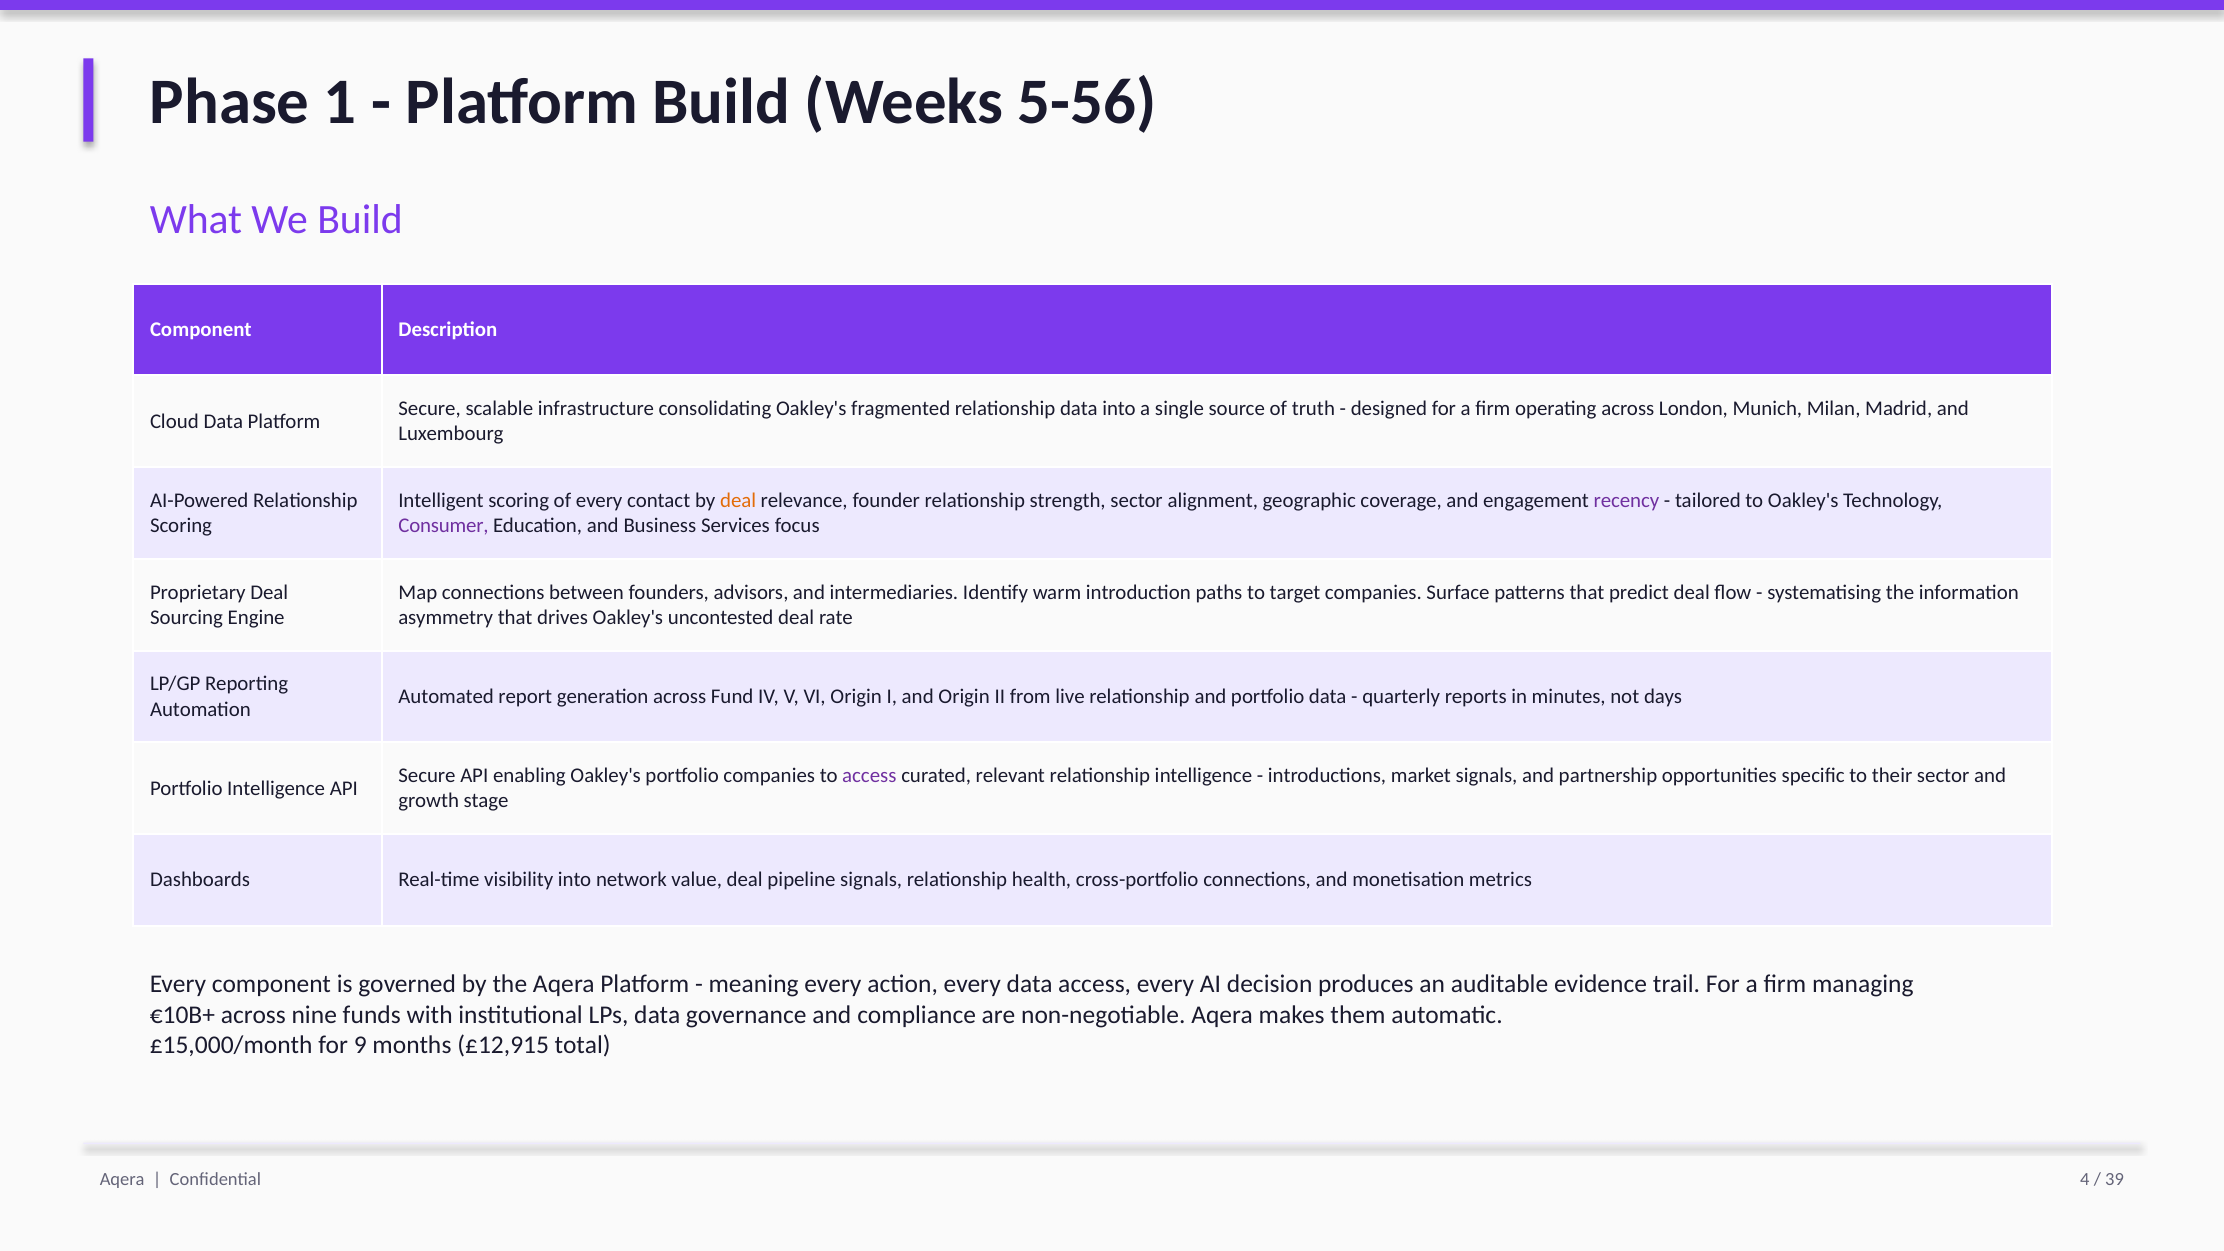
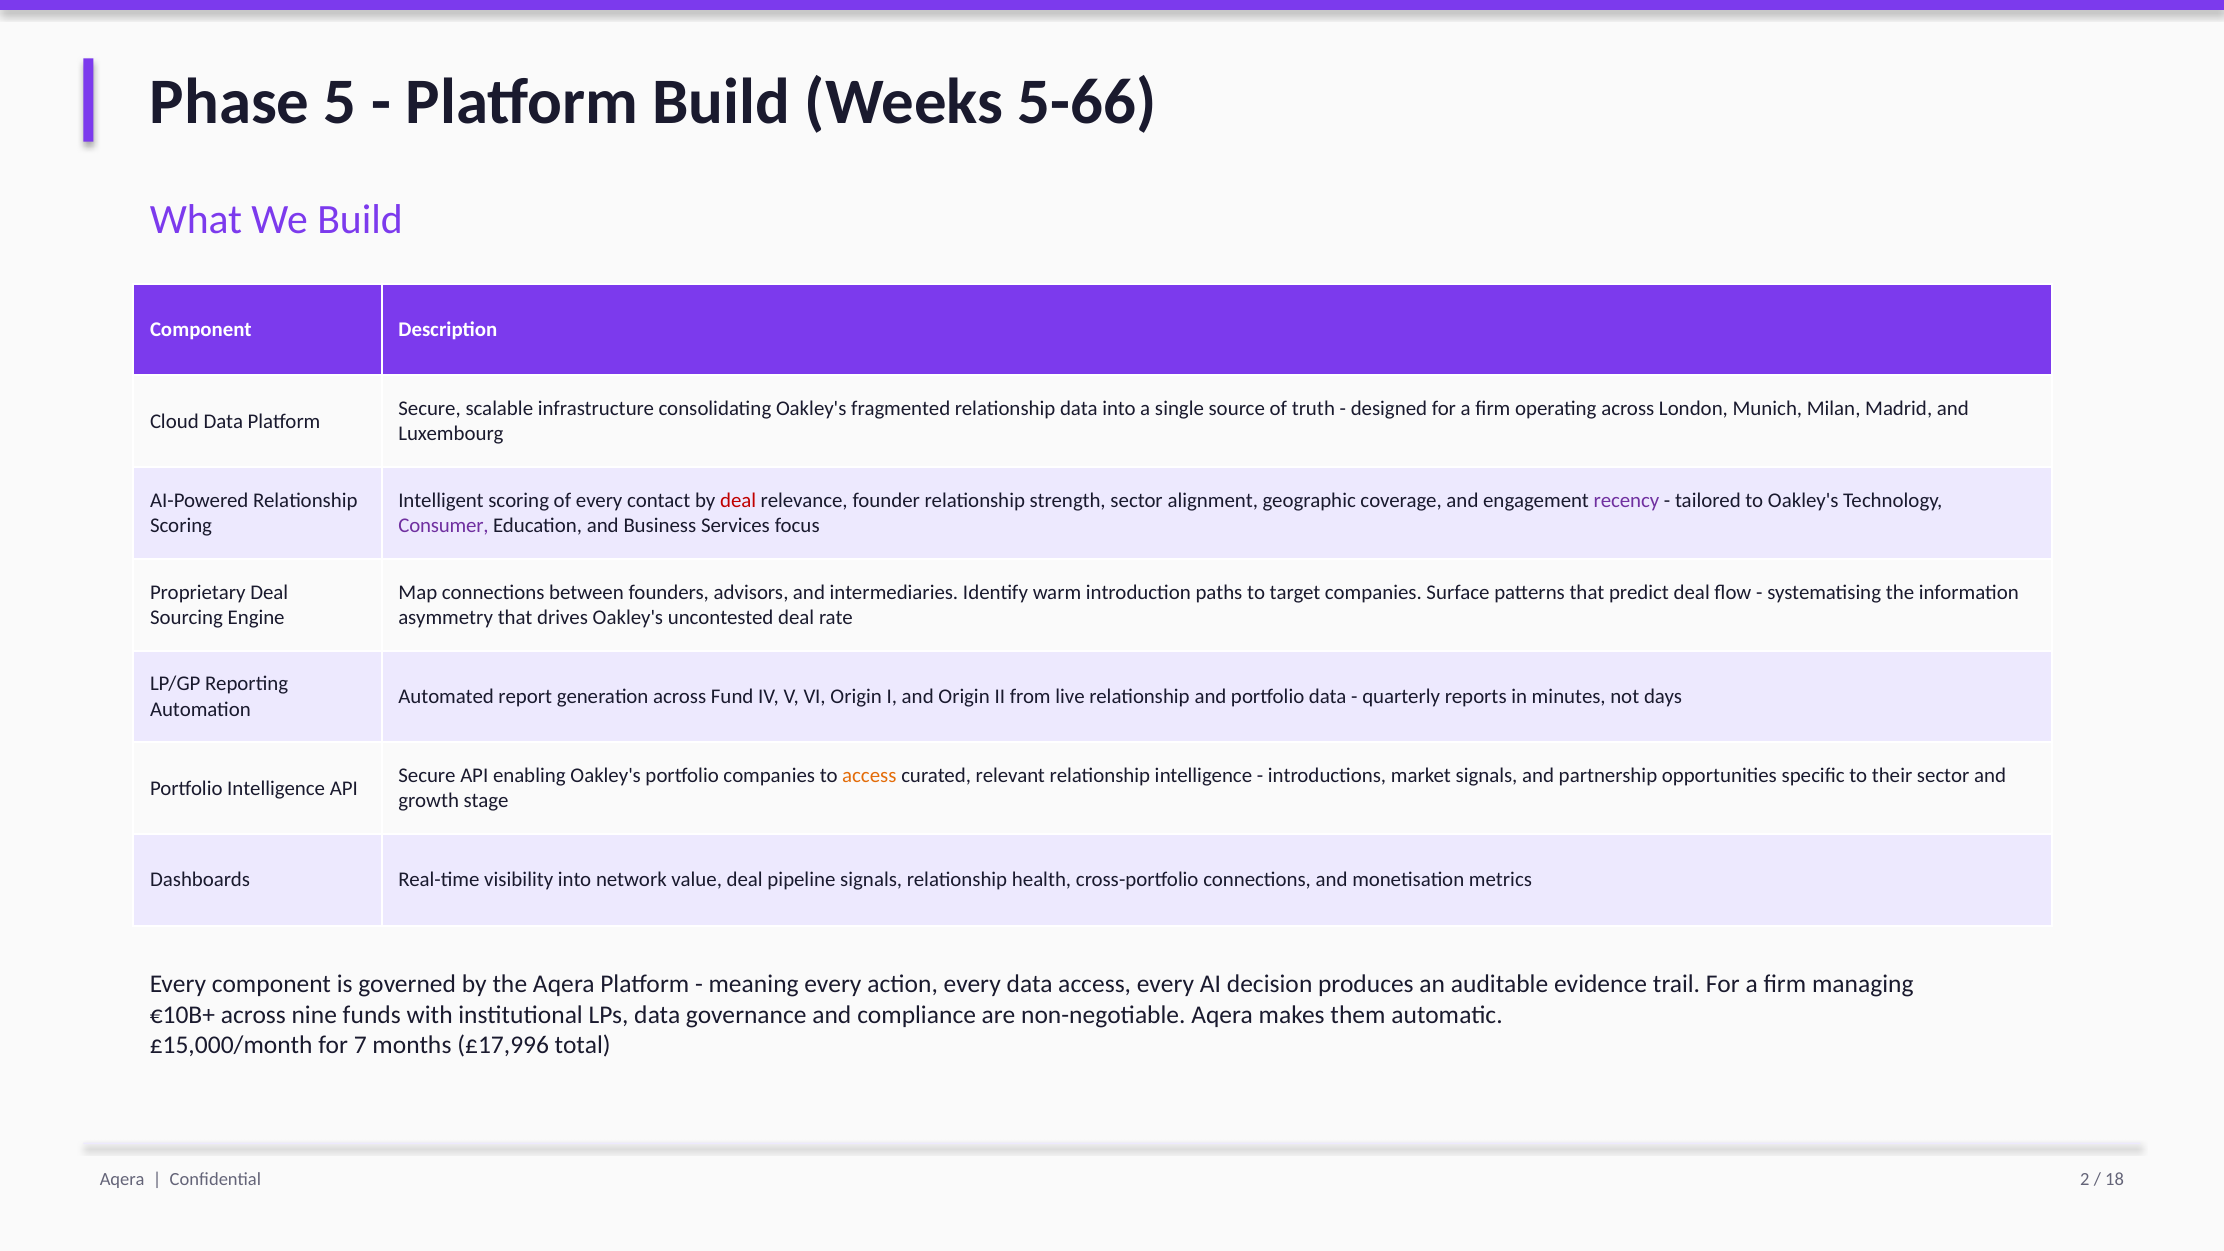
1: 1 -> 5 (340, 102)
5-56: 5-56 -> 5-66 (1087, 102)
deal colour: orange -> red (738, 500)
access colour: purple -> orange (869, 776)
9: 9 -> 7 (360, 1046)
£12,915: £12,915 -> £17,996 (503, 1046)
4: 4 -> 2 (2085, 1180)
39: 39 -> 18 (2115, 1180)
